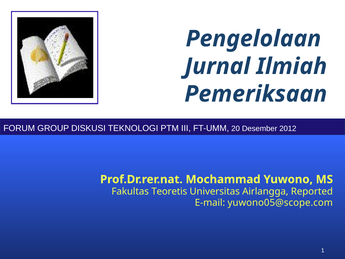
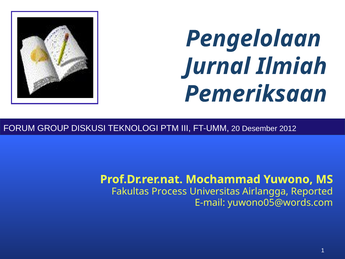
Teoretis: Teoretis -> Process (169, 191)
yuwono05@scope.com: yuwono05@scope.com -> yuwono05@words.com (280, 202)
